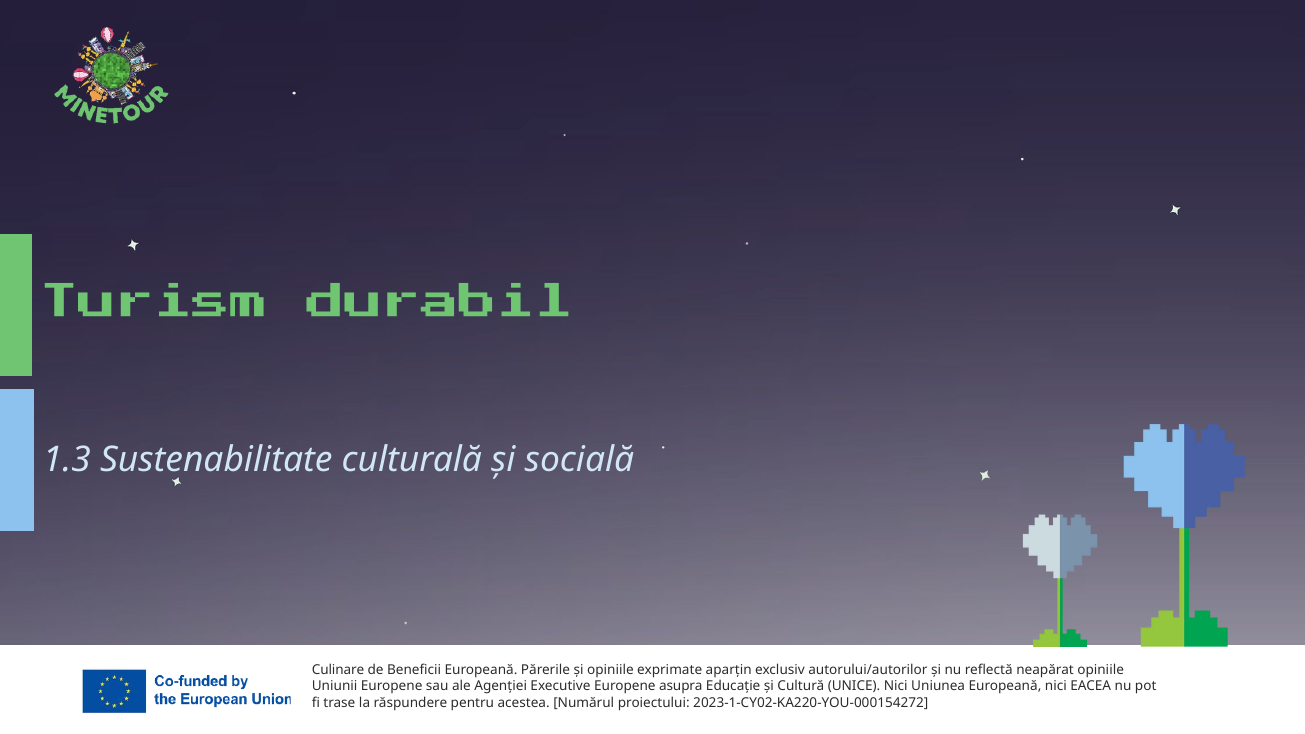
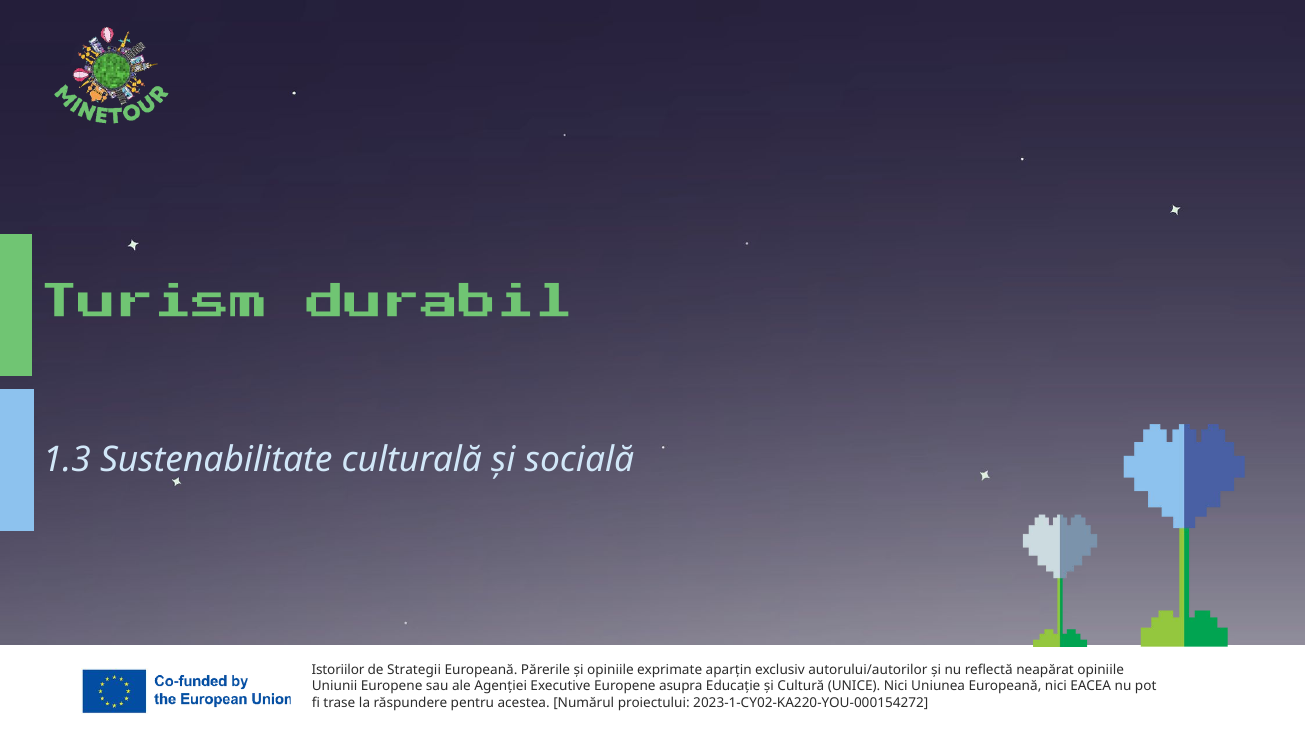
Culinare: Culinare -> Istoriilor (338, 670)
Beneficii: Beneficii -> Strategii (414, 670)
